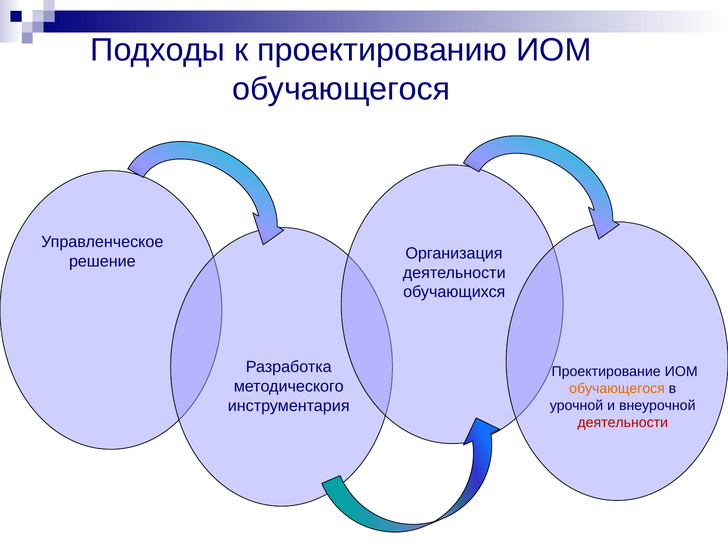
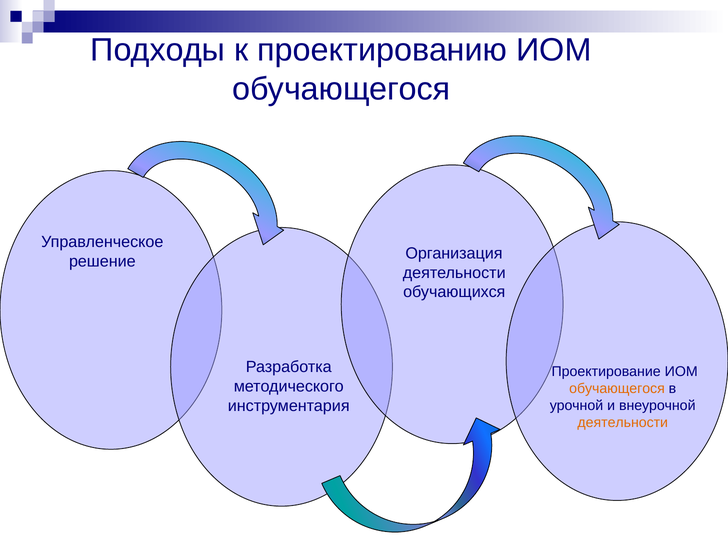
деятельности colour: red -> orange (623, 422)
